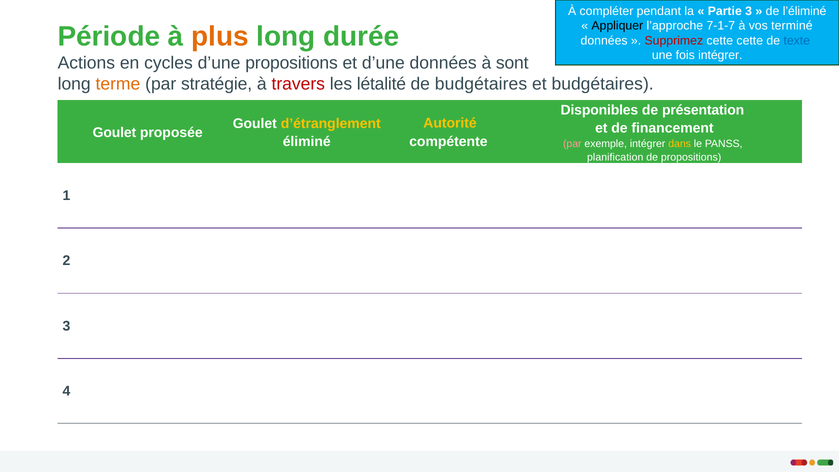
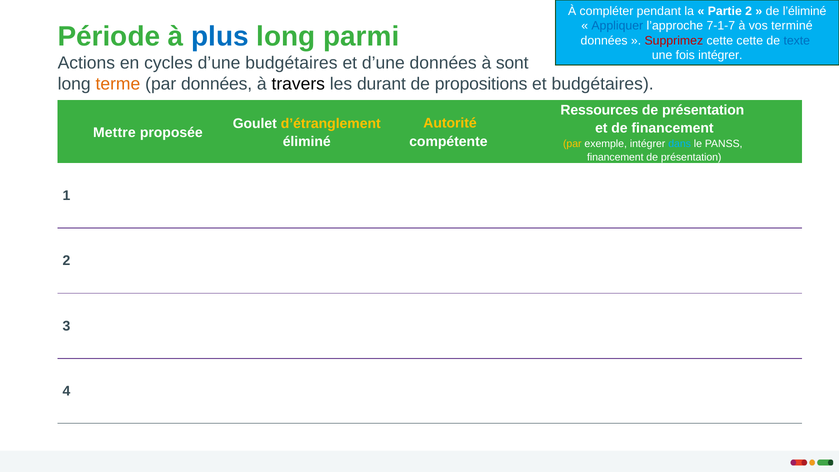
Partie 3: 3 -> 2 (749, 11)
Appliquer colour: black -> blue (617, 26)
plus colour: orange -> blue (220, 37)
durée: durée -> parmi (361, 37)
d’une propositions: propositions -> budgétaires (291, 63)
par stratégie: stratégie -> données (217, 84)
travers colour: red -> black (298, 84)
létalité: létalité -> durant (381, 84)
de budgétaires: budgétaires -> propositions (481, 84)
Disponibles: Disponibles -> Ressources (599, 110)
Goulet: Goulet -> Mettre (114, 133)
par colour: pink -> yellow (572, 144)
dans colour: yellow -> light blue (680, 144)
planification: planification -> financement (615, 157)
propositions: propositions -> présentation (691, 157)
